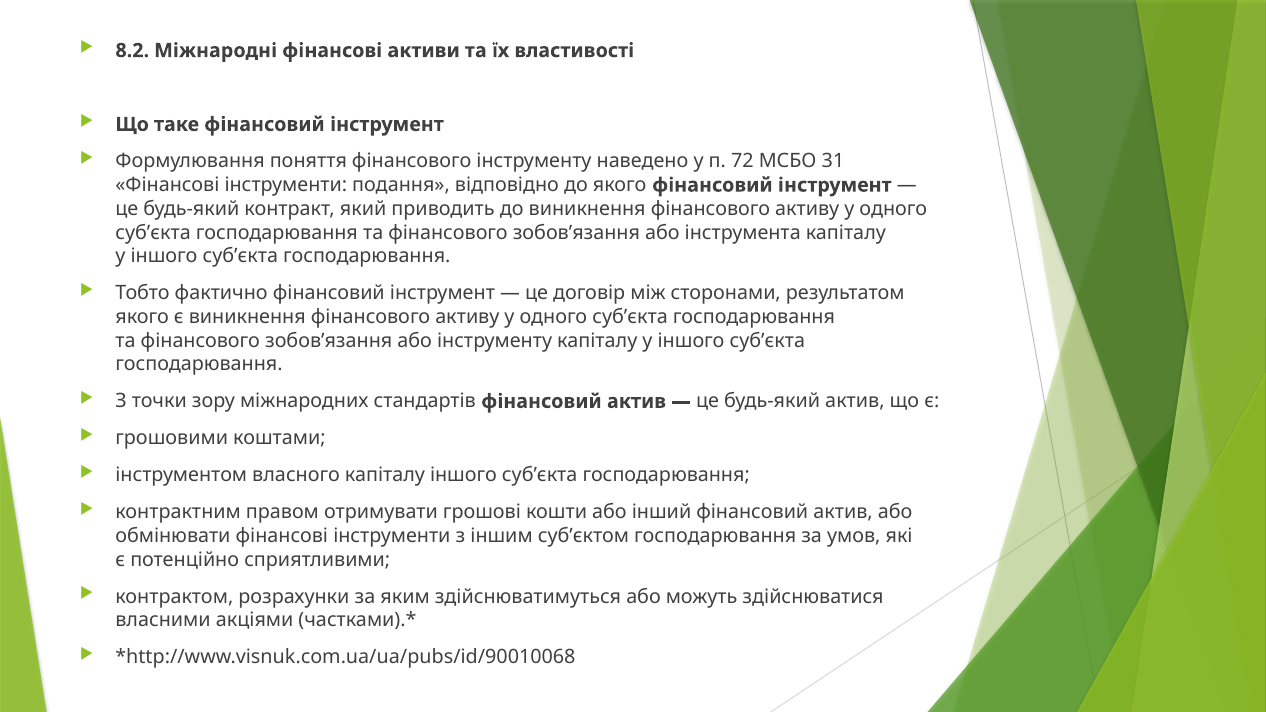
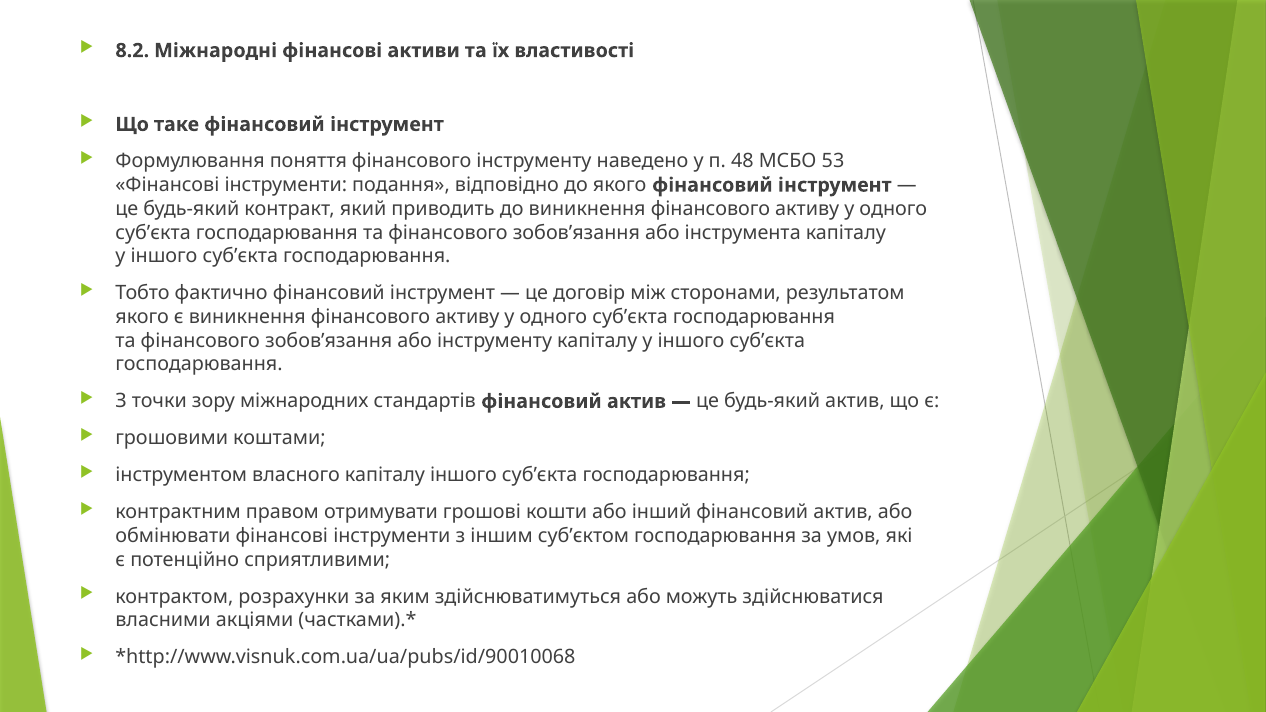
72: 72 -> 48 (742, 161)
31: 31 -> 53 (833, 161)
